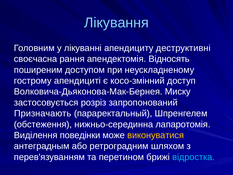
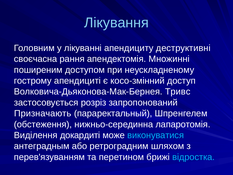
Відносять: Відносять -> Множинні (169, 59)
Миску: Миску -> Тривс (178, 92)
поведінки: поведінки -> докардиті (80, 135)
виконуватися colour: yellow -> light blue (156, 135)
